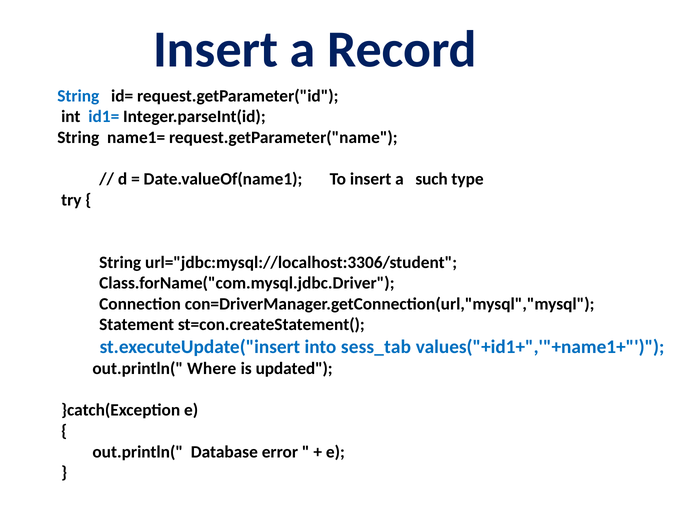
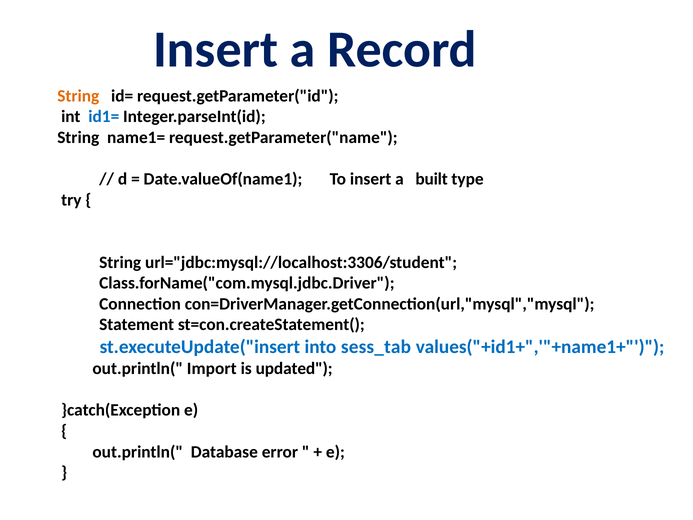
String colour: blue -> orange (78, 96)
such: such -> built (432, 179)
Where: Where -> Import (212, 368)
